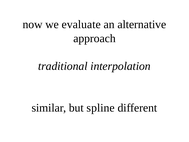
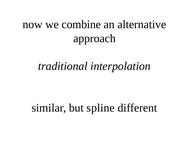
evaluate: evaluate -> combine (81, 24)
